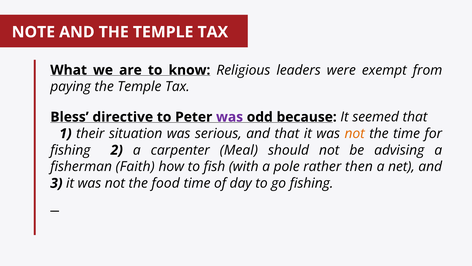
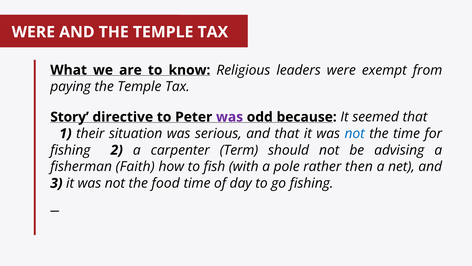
NOTE: NOTE -> WERE (33, 32)
Bless: Bless -> Story (70, 117)
not colour: orange -> blue (355, 134)
Meal: Meal -> Term (239, 150)
